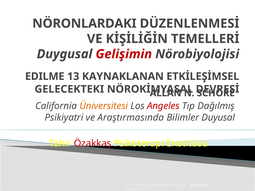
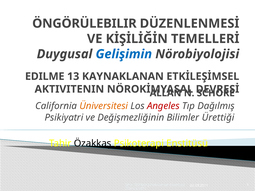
NÖRONLARDAKI: NÖRONLARDAKI -> ÖNGÖRÜLEBILIR (84, 24)
Gelişimin colour: red -> blue (124, 54)
GELECEKTEKI: GELECEKTEKI -> AKTIVITENIN (69, 89)
Araştırmasında: Araştırmasında -> Değişmezliğinin (131, 118)
Duyusal: Duyusal -> Ürettiği (218, 118)
Özakkaş colour: red -> black (93, 143)
